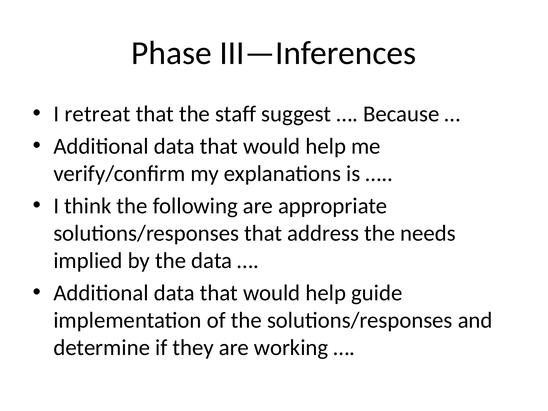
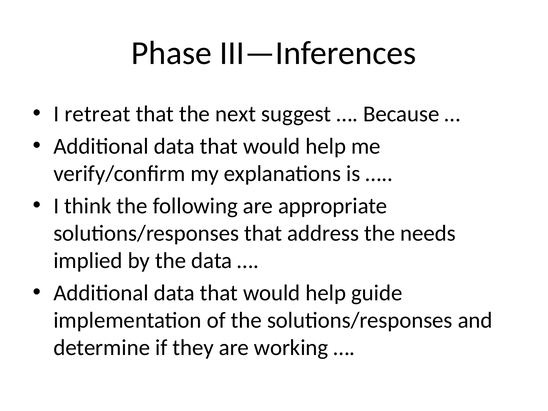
staff: staff -> next (236, 114)
